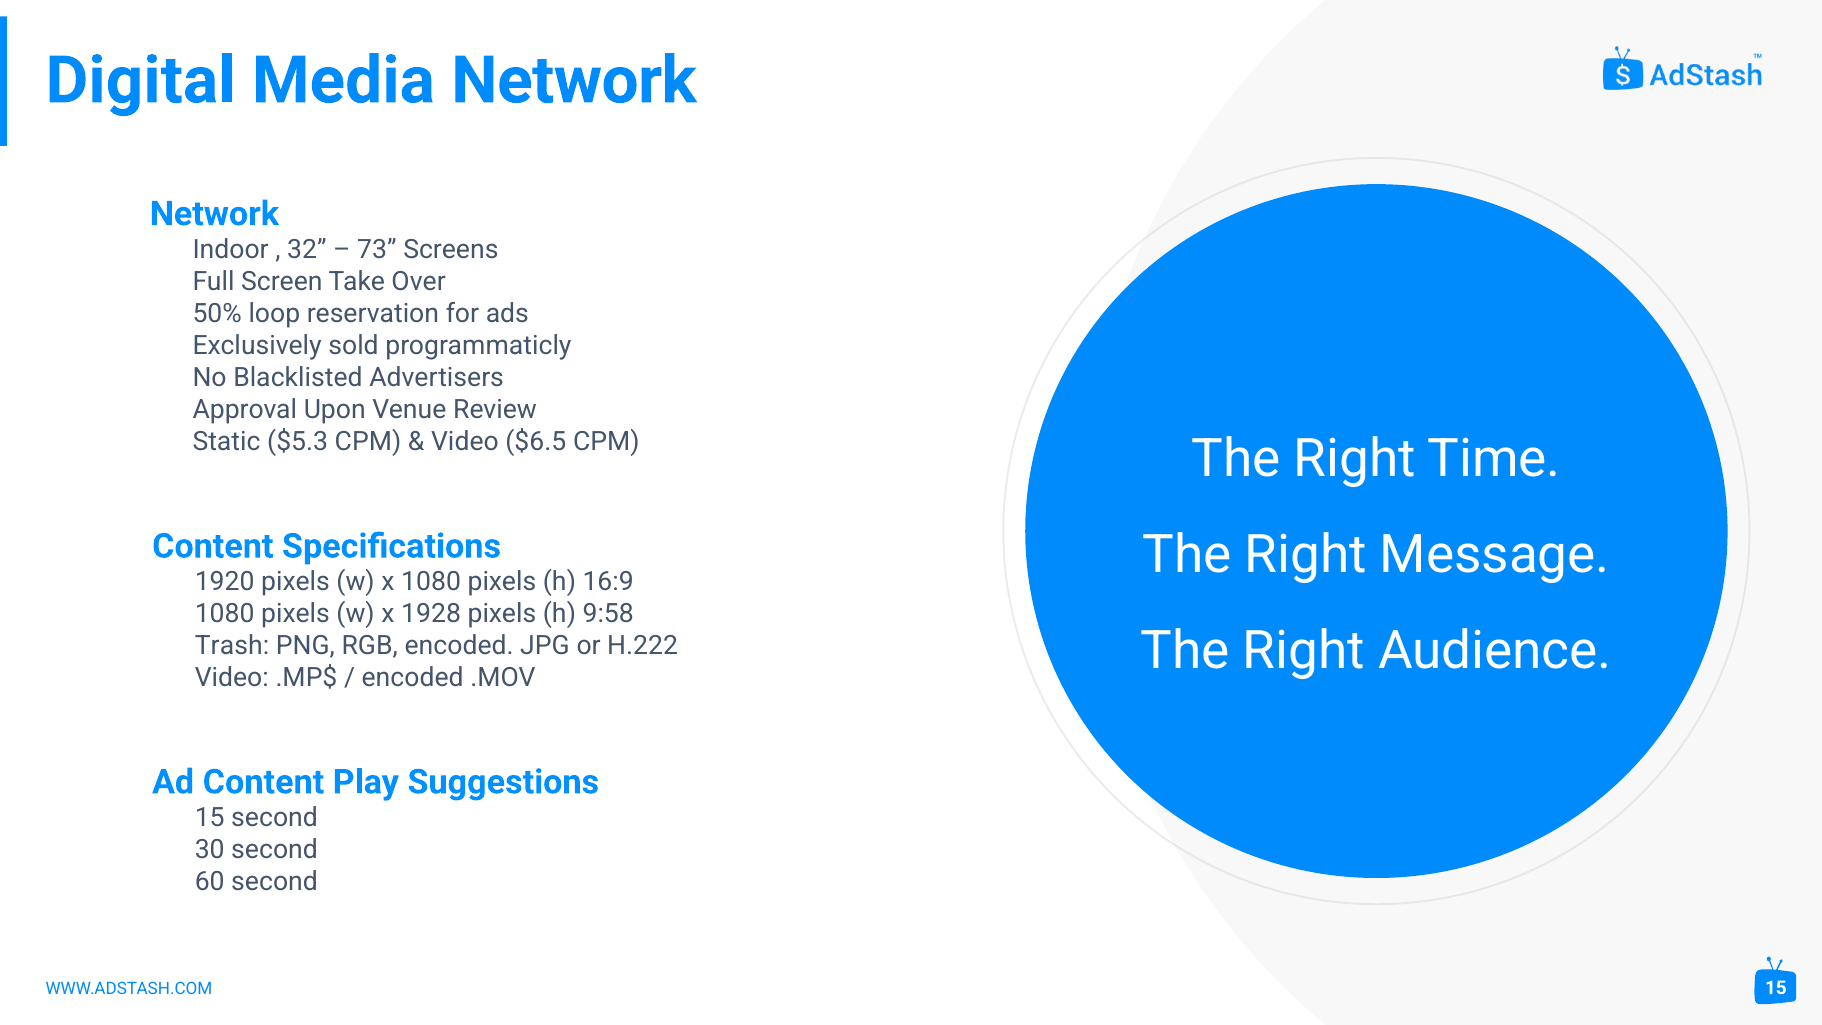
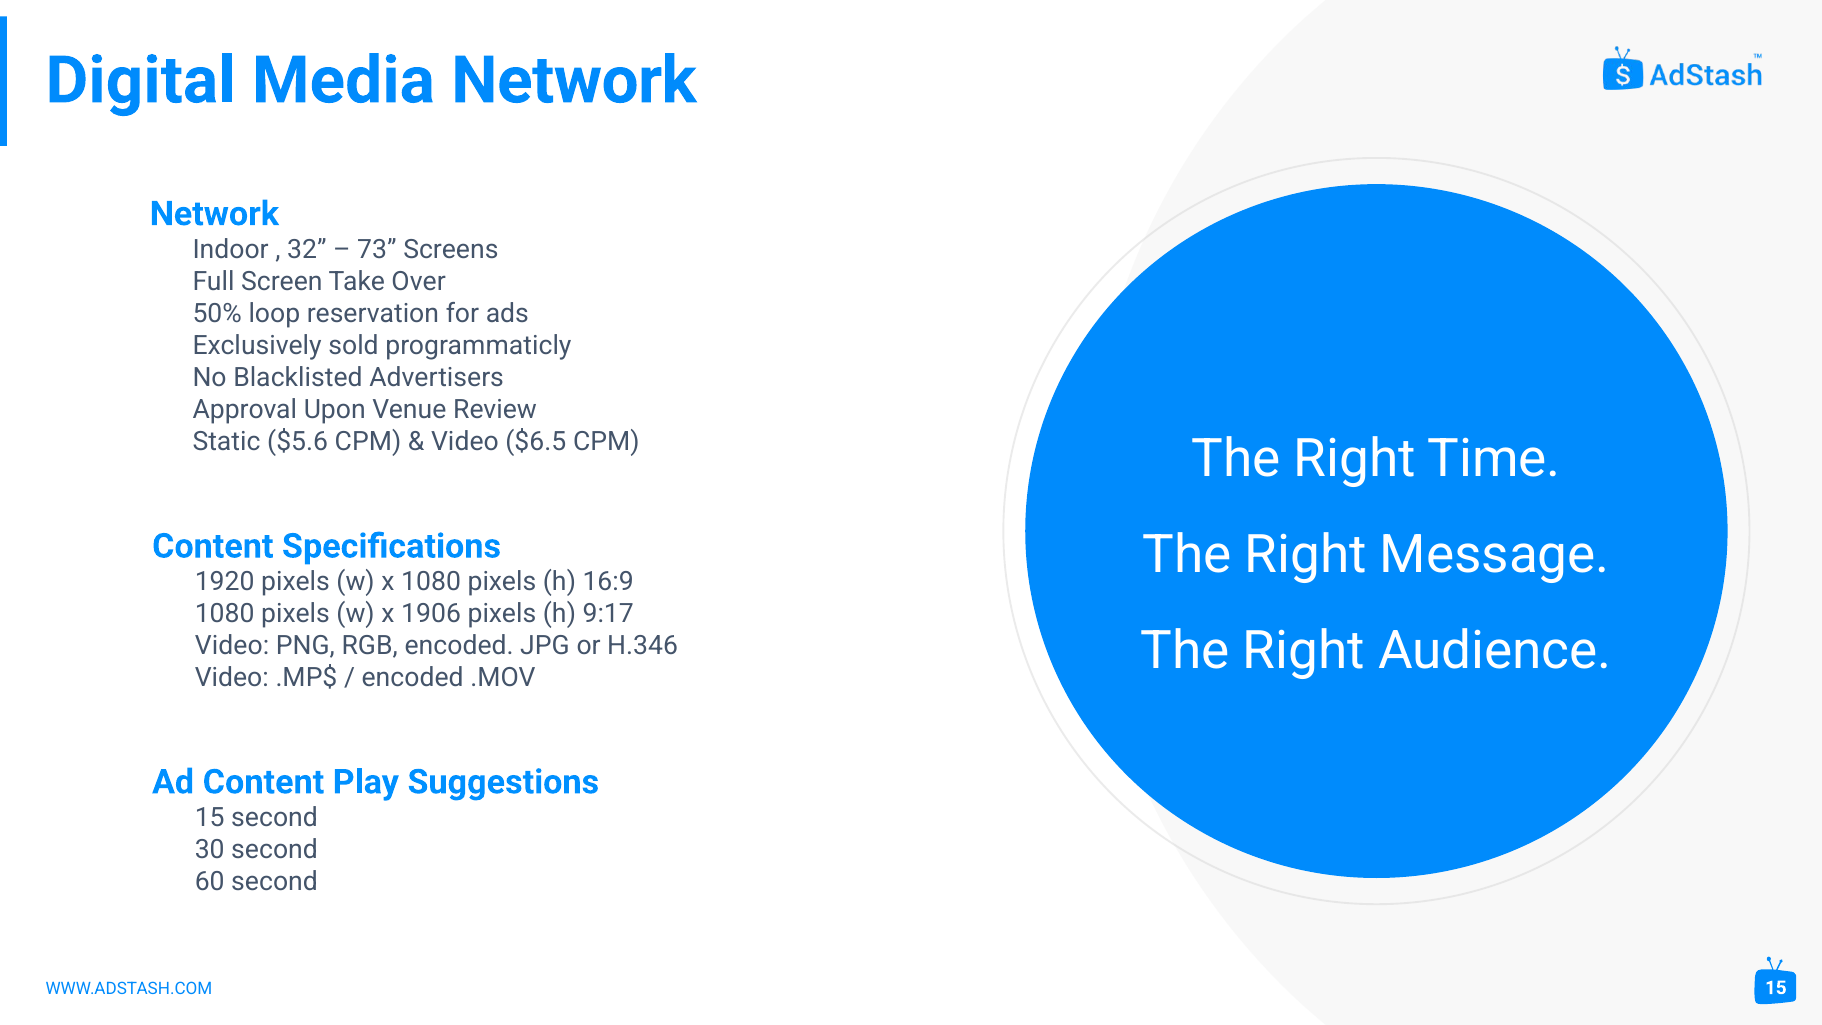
$5.3: $5.3 -> $5.6 (298, 441)
1928: 1928 -> 1906 (431, 614)
9:58: 9:58 -> 9:17 (608, 614)
Trash: Trash -> Video (232, 646)
H.222: H.222 -> H.346 (643, 646)
